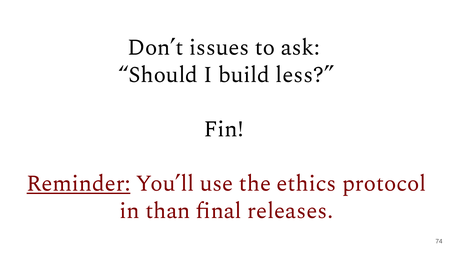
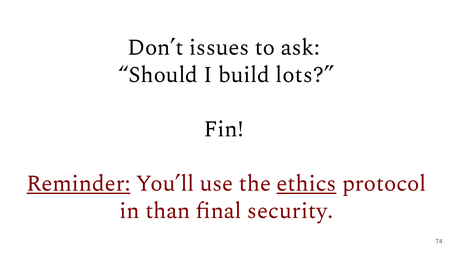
less: less -> lots (305, 75)
ethics underline: none -> present (307, 183)
releases: releases -> security (290, 211)
